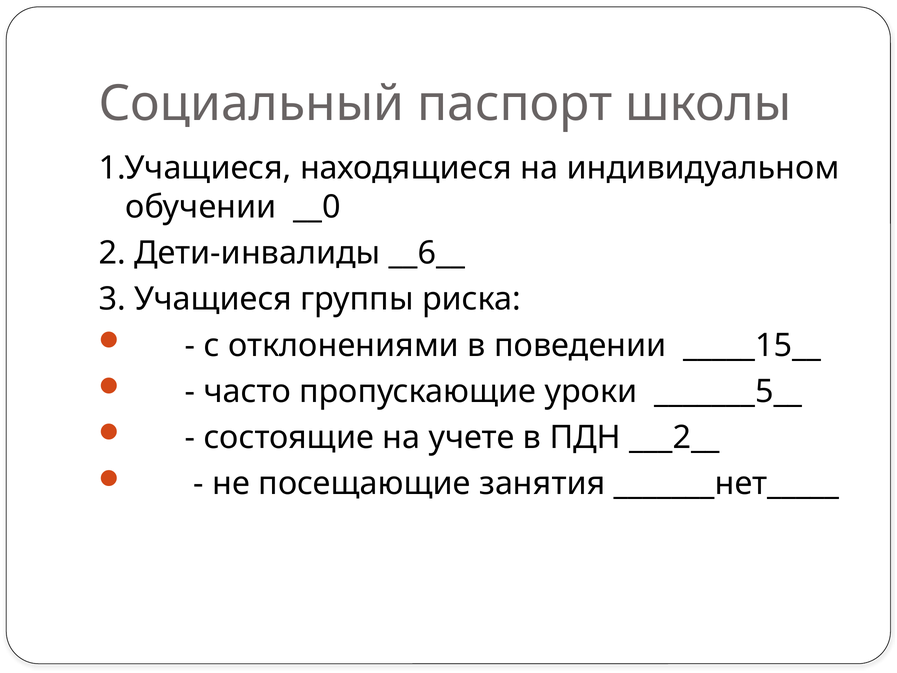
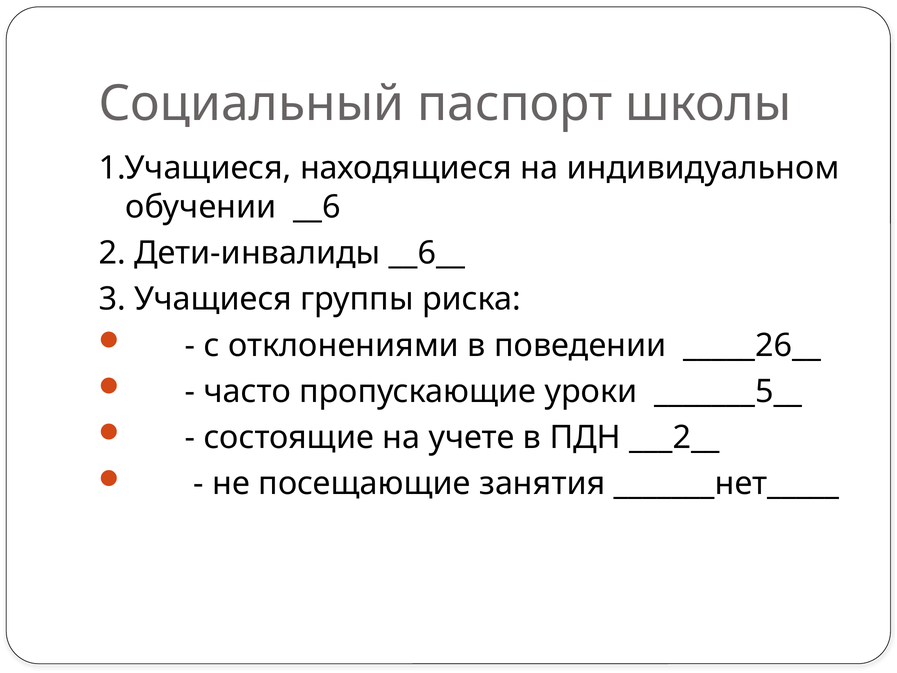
__0: __0 -> __6 (317, 207)
_____15__: _____15__ -> _____26__ (752, 345)
